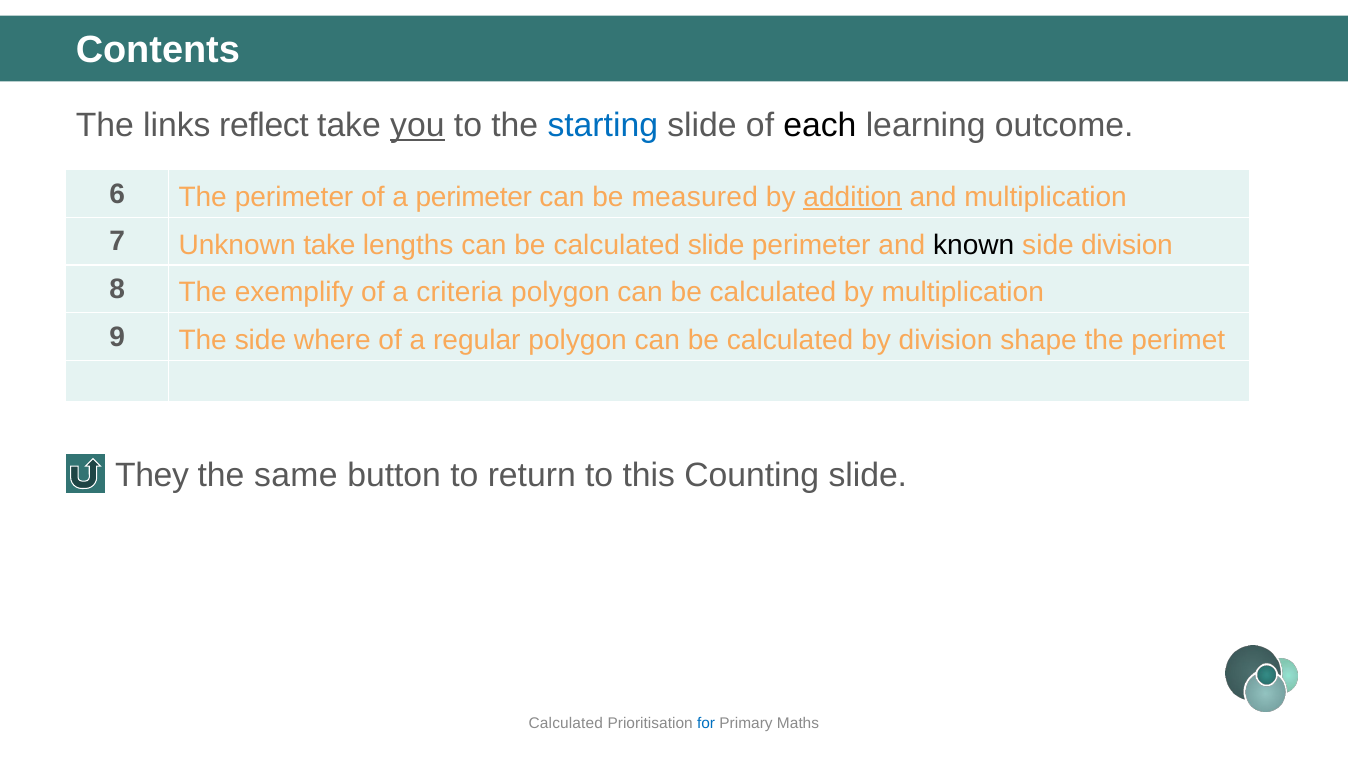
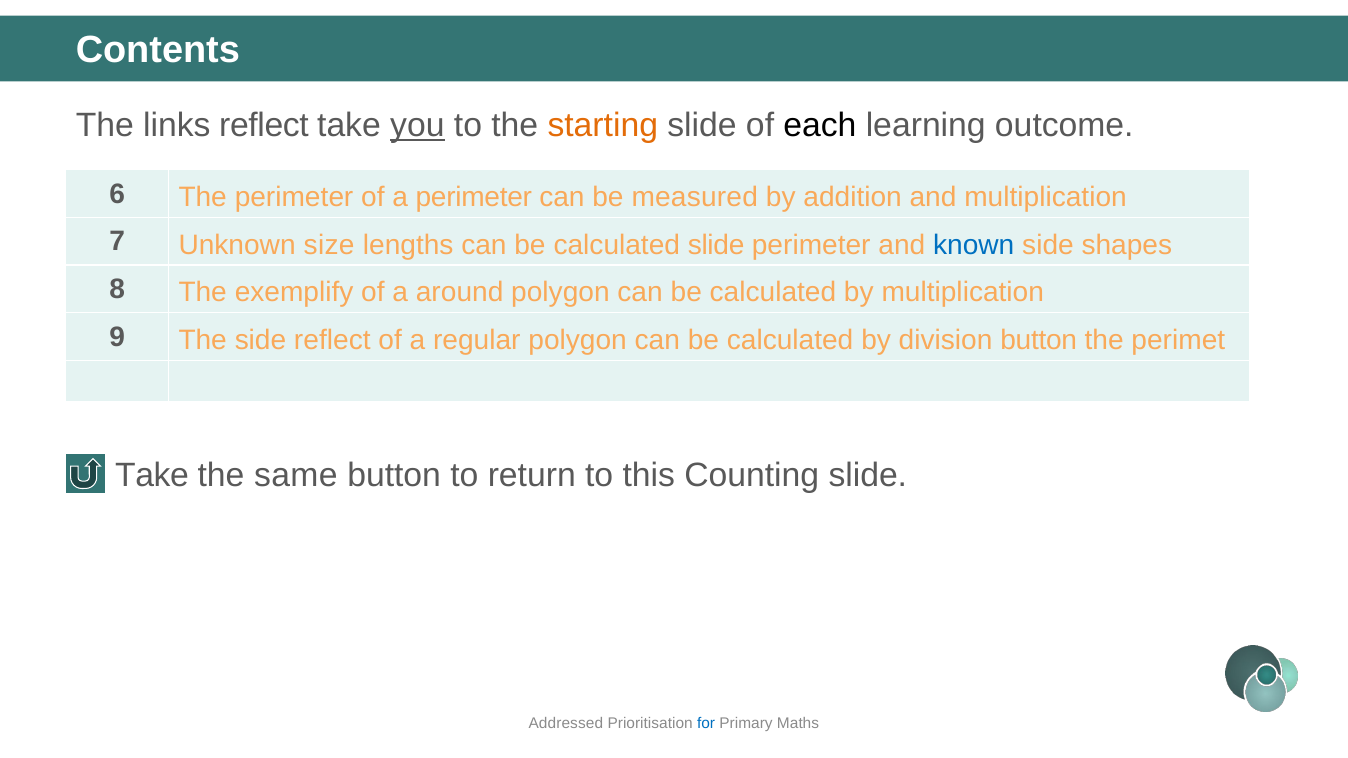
starting colour: blue -> orange (603, 125)
addition underline: present -> none (853, 197)
Unknown take: take -> size (329, 245)
known colour: black -> blue (974, 245)
side division: division -> shapes (1127, 245)
criteria: criteria -> around (460, 293)
side where: where -> reflect (332, 340)
division shape: shape -> button (1039, 340)
They: They -> Take (152, 476)
Calculated: Calculated -> Addressed (566, 724)
